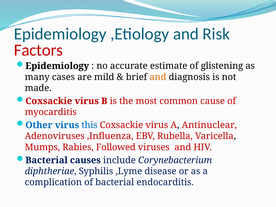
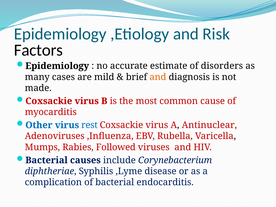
Factors colour: red -> black (38, 50)
glistening: glistening -> disorders (222, 66)
this: this -> rest (89, 125)
